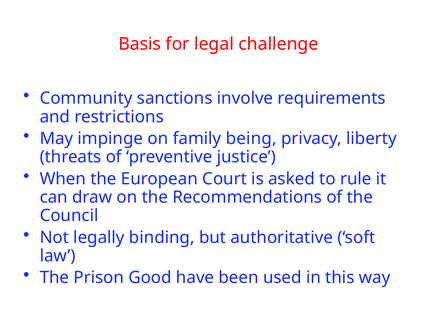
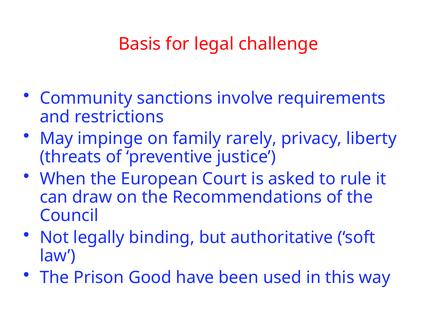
being: being -> rarely (251, 138)
